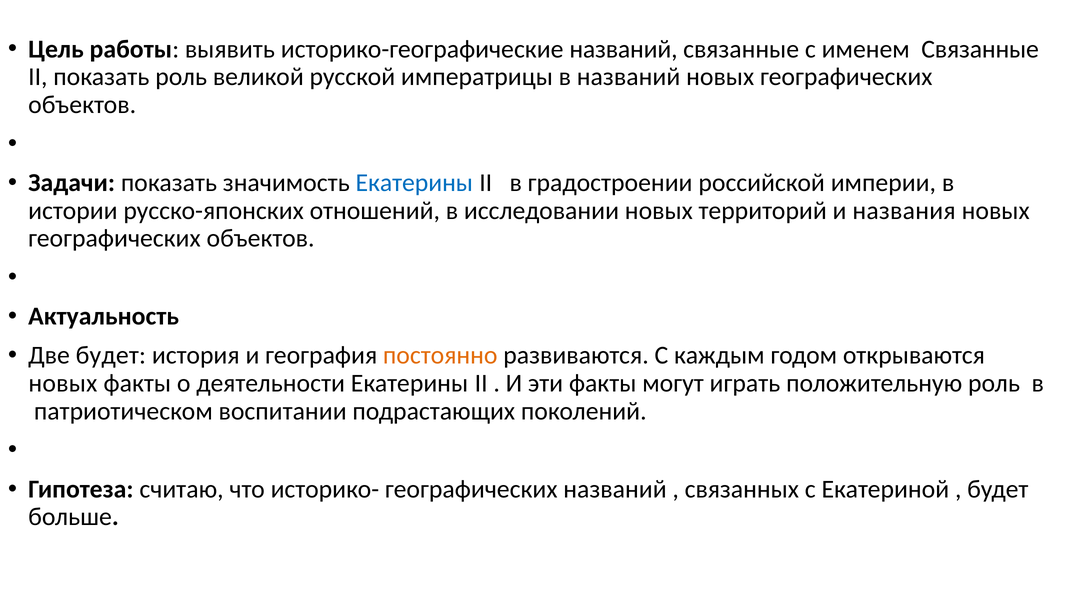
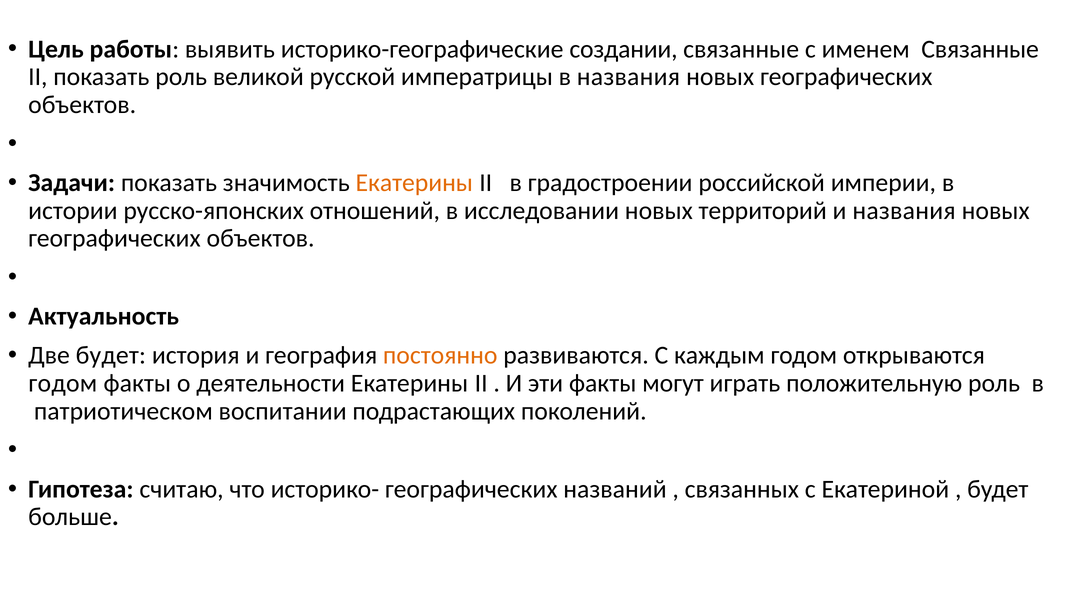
историко-географические названий: названий -> создании (623, 49)
в названий: названий -> названия (628, 77)
Екатерины colour: blue -> orange (414, 183)
новых: новых -> годом (63, 383)
